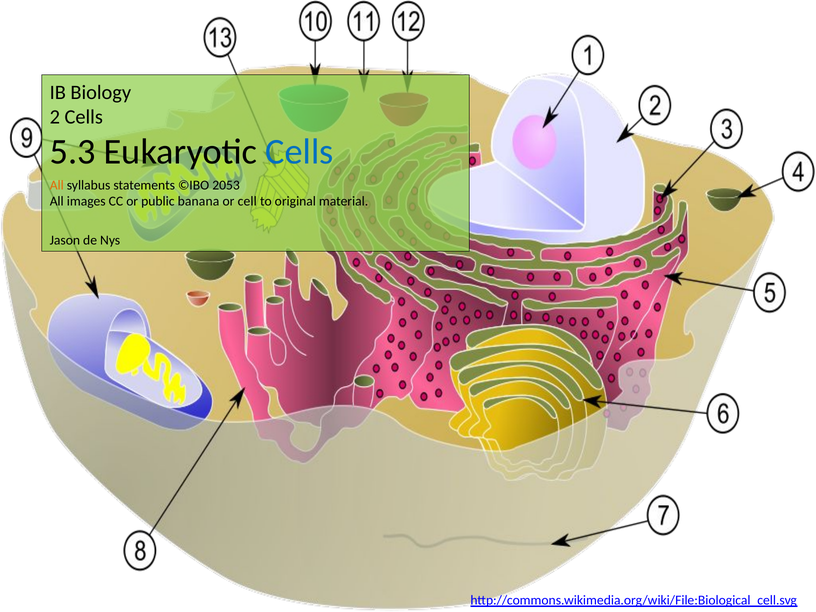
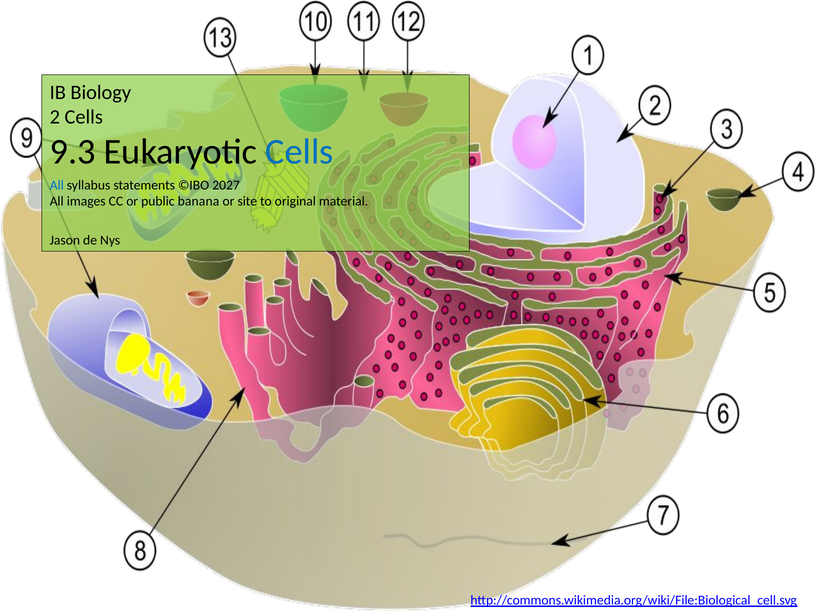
5.3: 5.3 -> 9.3 (73, 152)
All colour: orange -> blue (57, 185)
2053: 2053 -> 2027 (226, 185)
cell: cell -> site (247, 202)
